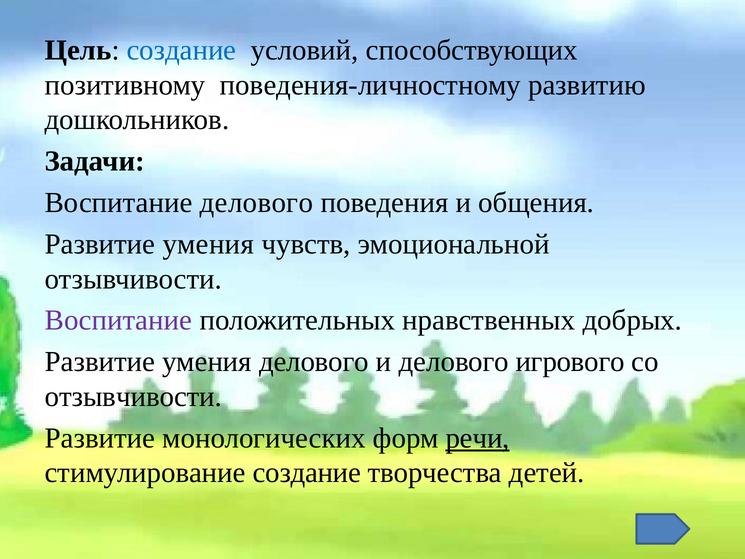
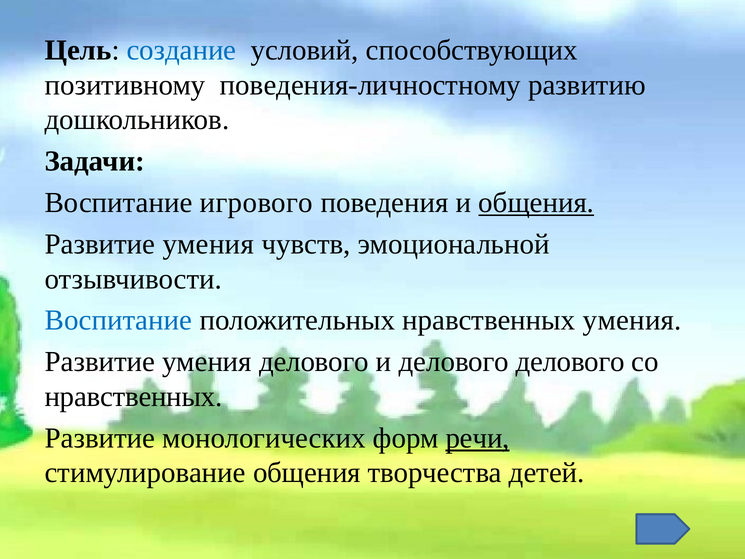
Воспитание делового: делового -> игрового (256, 203)
общения underline: none -> present (536, 203)
Воспитание colour: purple -> blue (119, 320)
нравственных добрых: добрых -> умения (632, 320)
делового игрового: игрового -> делового (570, 362)
отзывчивости: отзывчивости -> нравственных (134, 396)
стимулирование создание: создание -> общения (307, 473)
